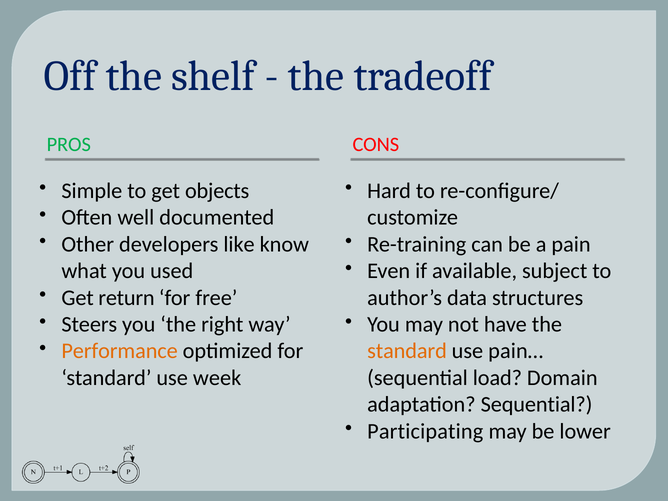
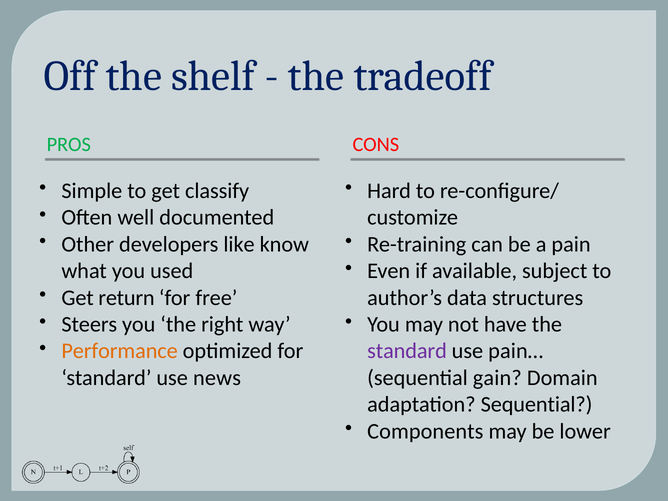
objects: objects -> classify (217, 191)
standard colour: orange -> purple (407, 351)
week: week -> news (217, 378)
load: load -> gain (497, 378)
Participating: Participating -> Components (425, 431)
